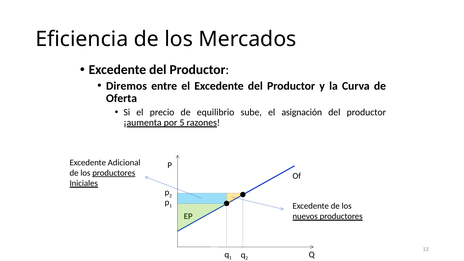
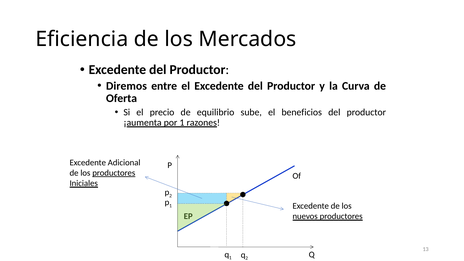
asignación: asignación -> beneficios (302, 112)
por 5: 5 -> 1 (182, 123)
